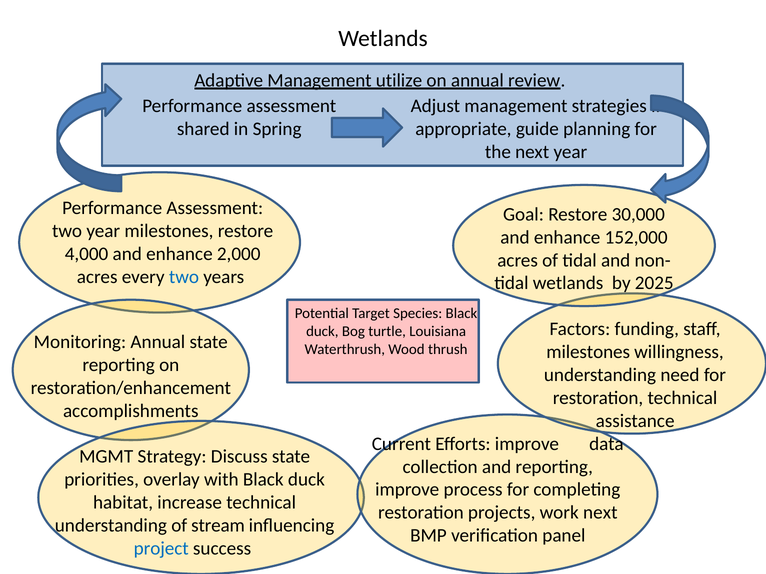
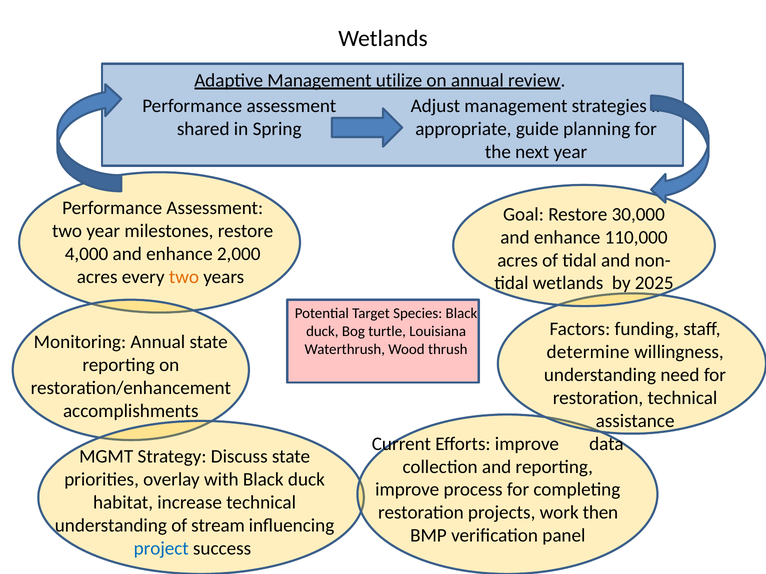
152,000: 152,000 -> 110,000 (636, 237)
two colour: blue -> orange (184, 277)
milestones: milestones -> determine (588, 352)
work next: next -> then (600, 513)
